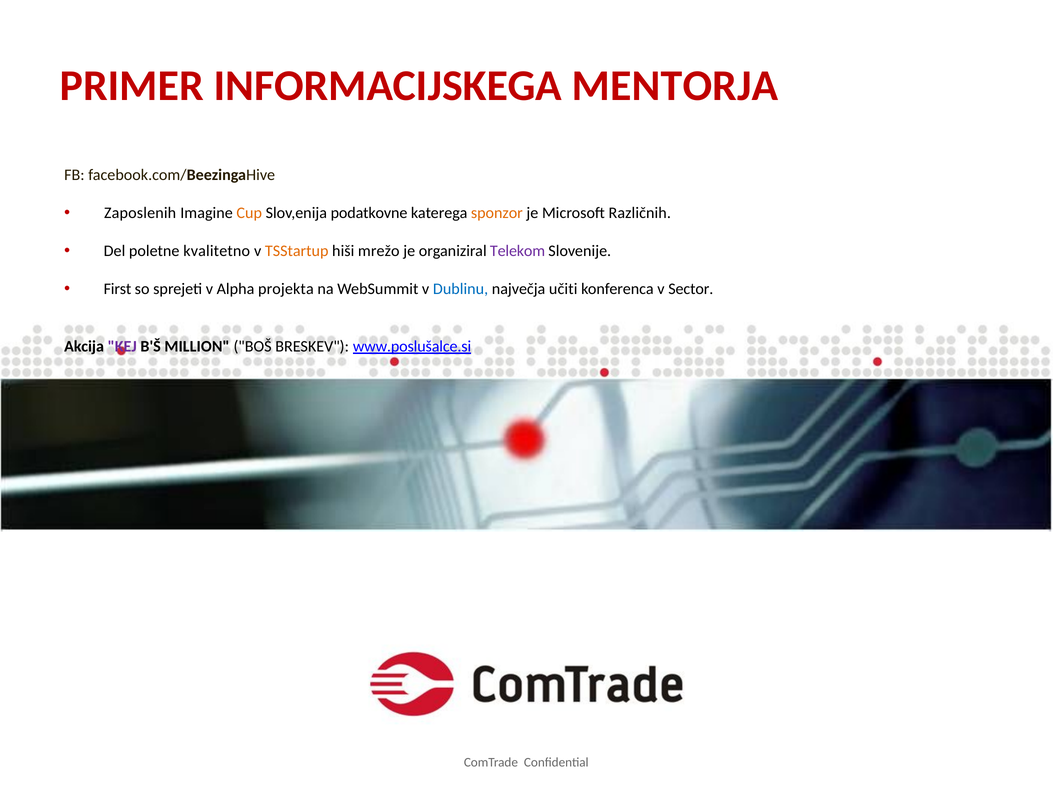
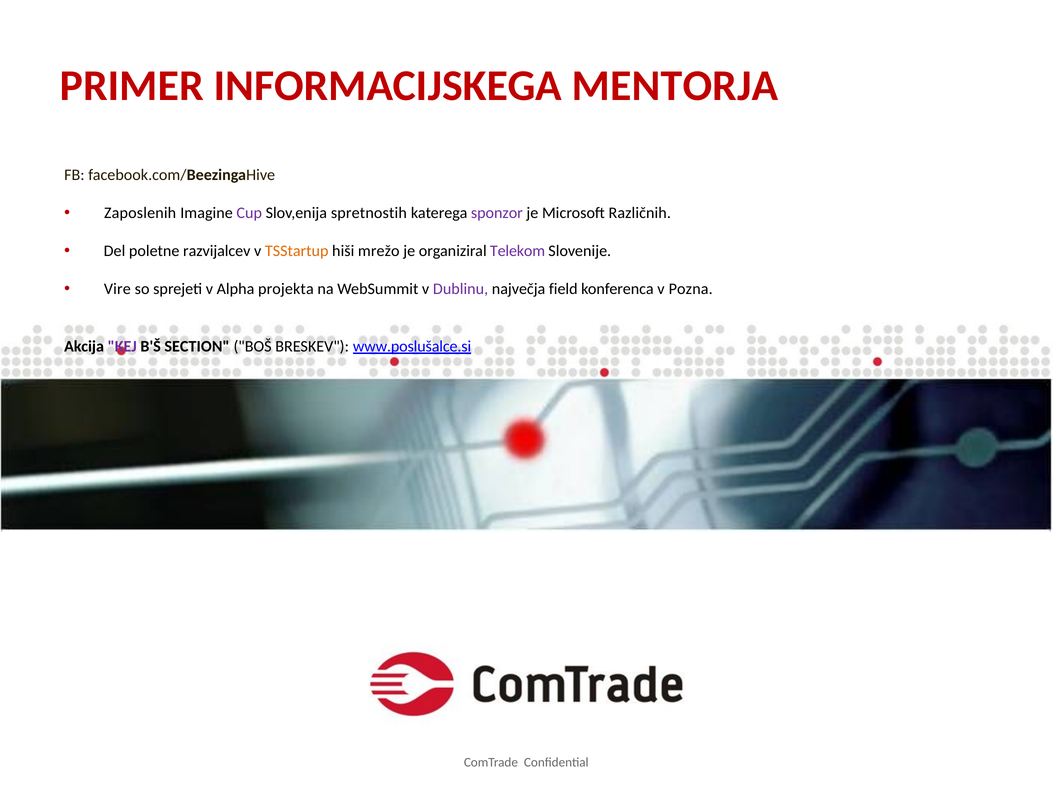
Cup colour: orange -> purple (249, 213)
podatkovne: podatkovne -> spretnostih (369, 213)
sponzor colour: orange -> purple (497, 213)
kvalitetno: kvalitetno -> razvijalcev (217, 251)
First: First -> Vire (117, 289)
Dublinu colour: blue -> purple (461, 289)
učiti: učiti -> field (563, 289)
Sector: Sector -> Pozna (691, 289)
MILLION: MILLION -> SECTION (197, 346)
